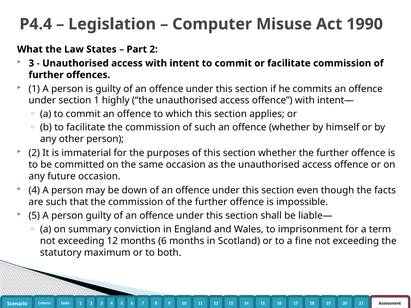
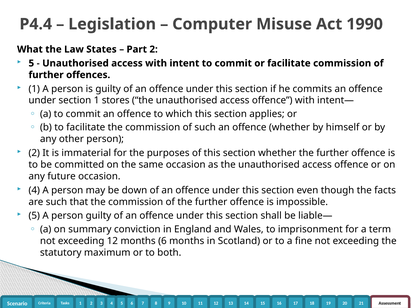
3: 3 -> 5 (31, 63)
highly: highly -> stores (116, 101)
